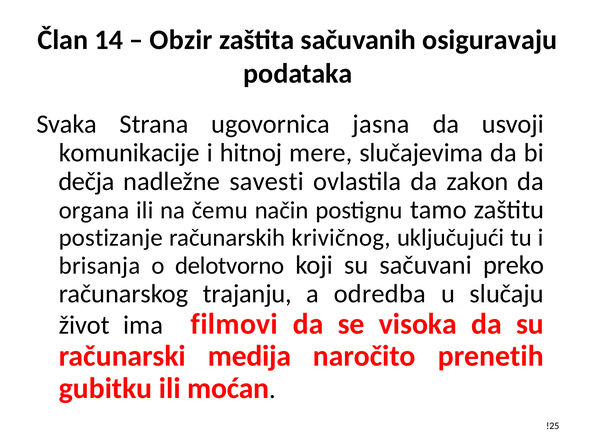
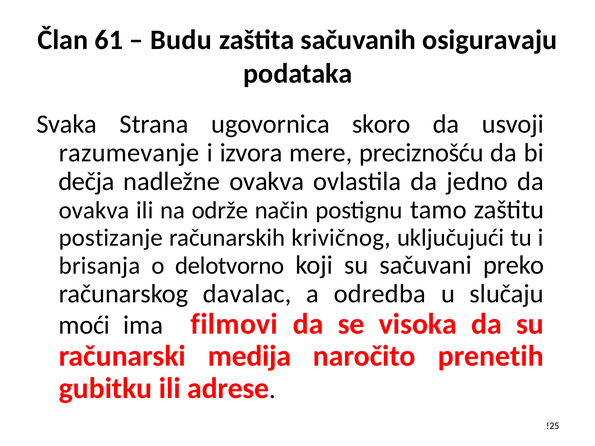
14: 14 -> 61 (109, 40)
Obzir: Obzir -> Budu (181, 40)
jasna: jasna -> skoro (381, 124)
komunikacije: komunikacije -> razumevanje (129, 153)
hitnoj: hitnoj -> izvora (251, 153)
slučajevima: slučajevima -> preciznošću (421, 153)
nadležne savesti: savesti -> ovakva (267, 181)
zakon: zakon -> jedno (477, 181)
organa: organa -> ovakva (94, 211)
čemu: čemu -> održe (220, 211)
trajanju: trajanju -> davalac (247, 294)
život: život -> moći (84, 325)
moćan: moćan -> adrese (228, 389)
